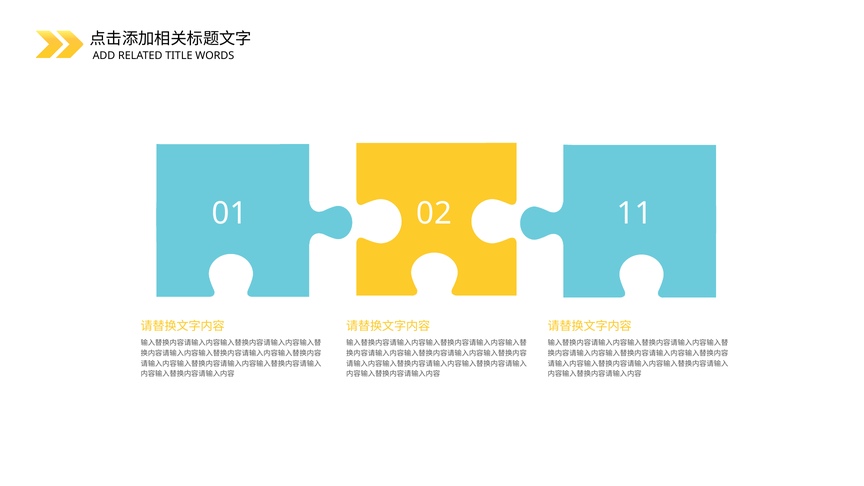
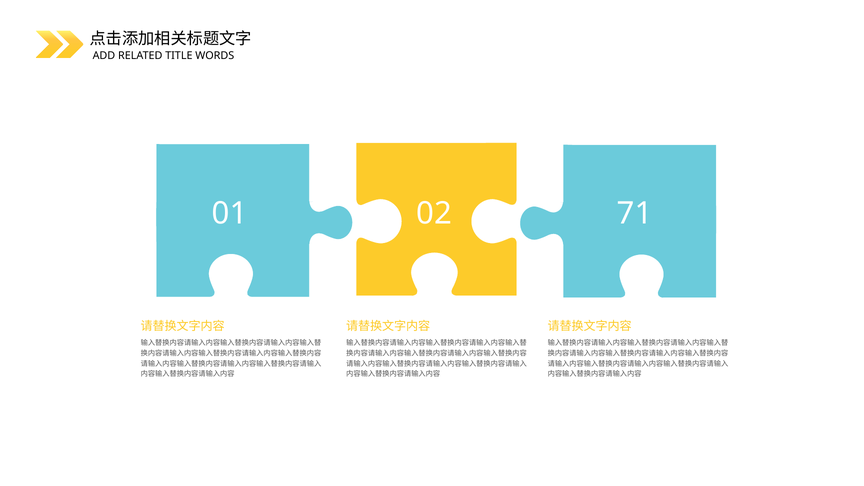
11: 11 -> 71 (635, 214)
